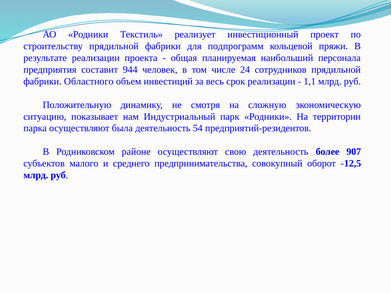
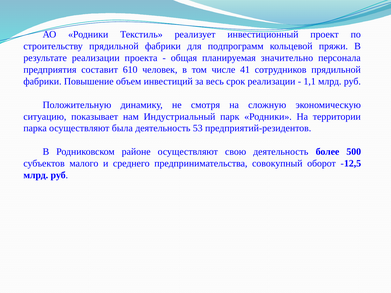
наибольший: наибольший -> значительно (287, 58)
944: 944 -> 610 (130, 70)
24: 24 -> 41 (245, 70)
Областного: Областного -> Повышение (89, 81)
54: 54 -> 53 (198, 128)
907: 907 -> 500 (354, 152)
